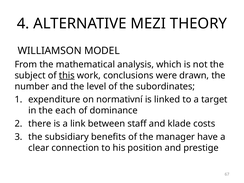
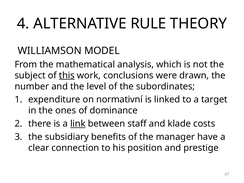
MEZI: MEZI -> RULE (148, 24)
each: each -> ones (66, 111)
link underline: none -> present (78, 124)
